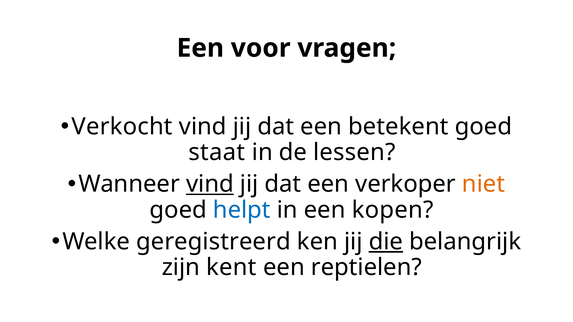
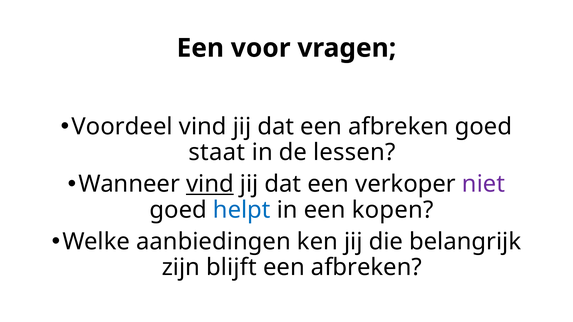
Verkocht: Verkocht -> Voordeel (122, 127)
dat een betekent: betekent -> afbreken (398, 127)
niet colour: orange -> purple (483, 184)
geregistreerd: geregistreerd -> aanbiedingen (213, 242)
die underline: present -> none (386, 242)
kent: kent -> blijft (231, 268)
reptielen: reptielen -> afbreken (366, 268)
